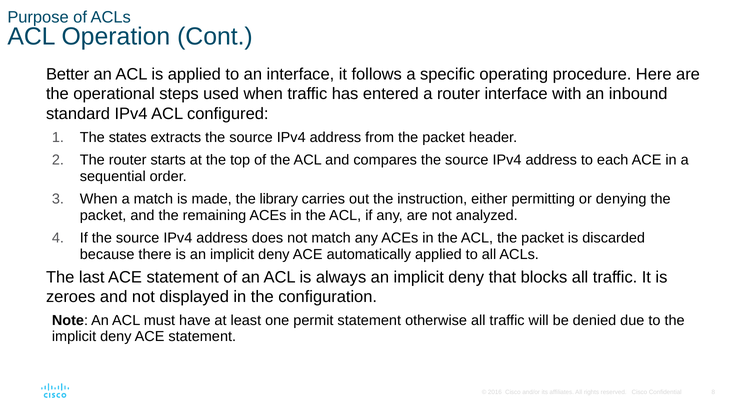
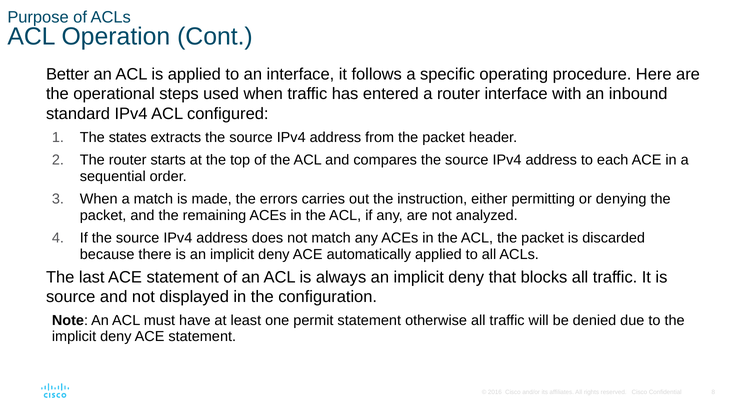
library: library -> errors (279, 199)
zeroes: zeroes -> source (71, 297)
